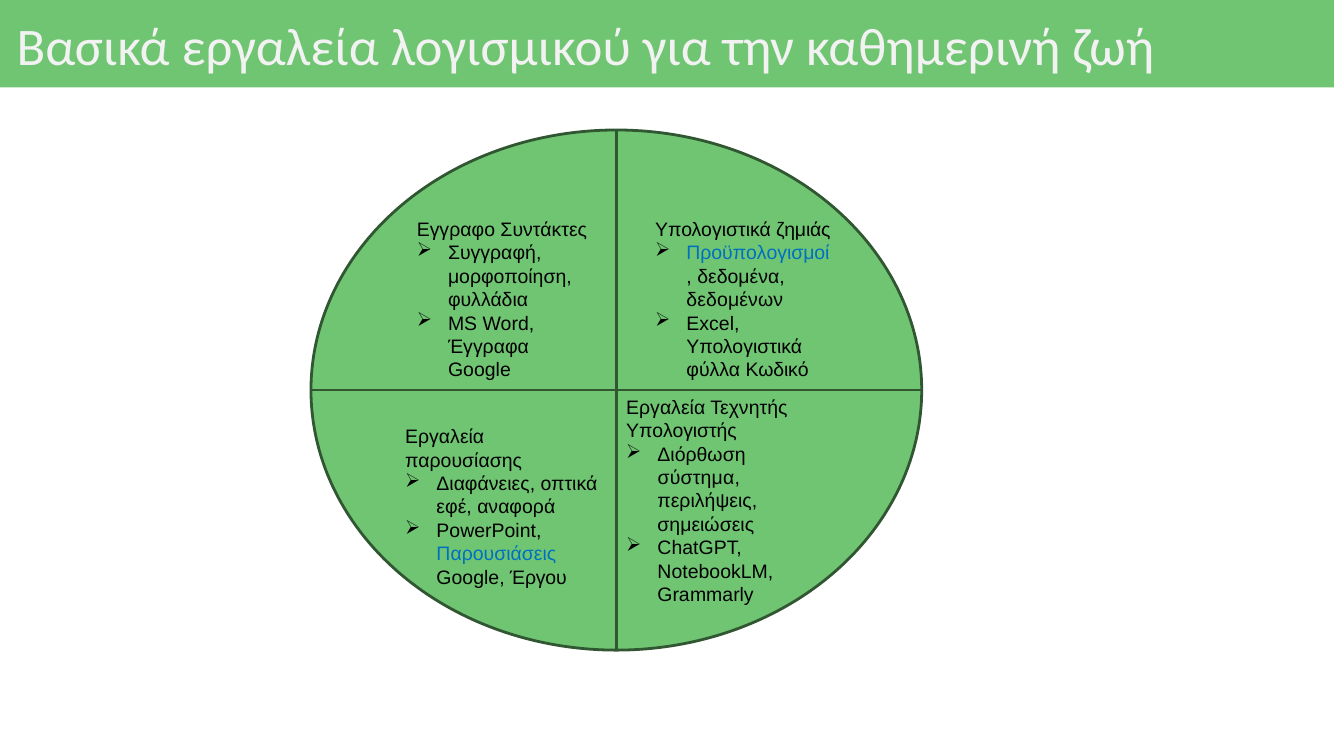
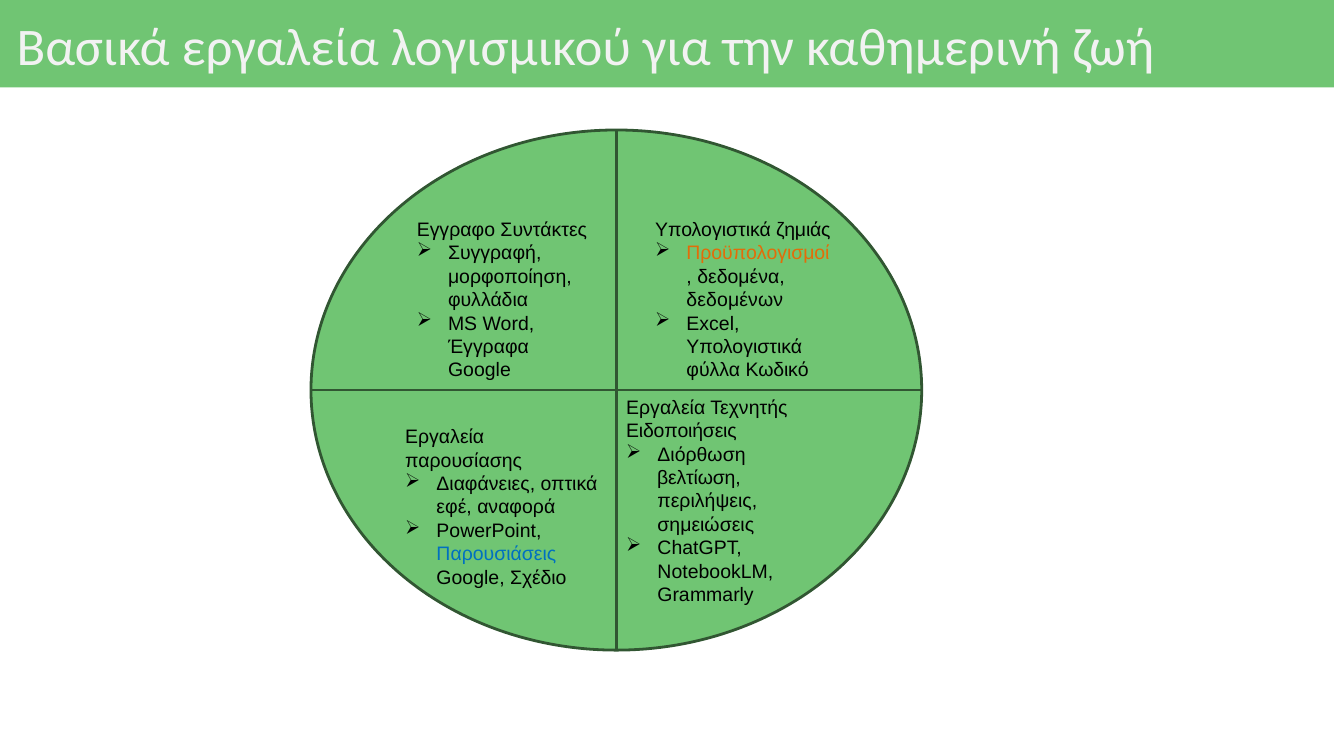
Προϋπολογισμοί colour: blue -> orange (758, 253)
Υπολογιστής: Υπολογιστής -> Ειδοποιήσεις (681, 431)
σύστημα: σύστημα -> βελτίωση (699, 478)
Έργου: Έργου -> Σχέδιο (538, 577)
